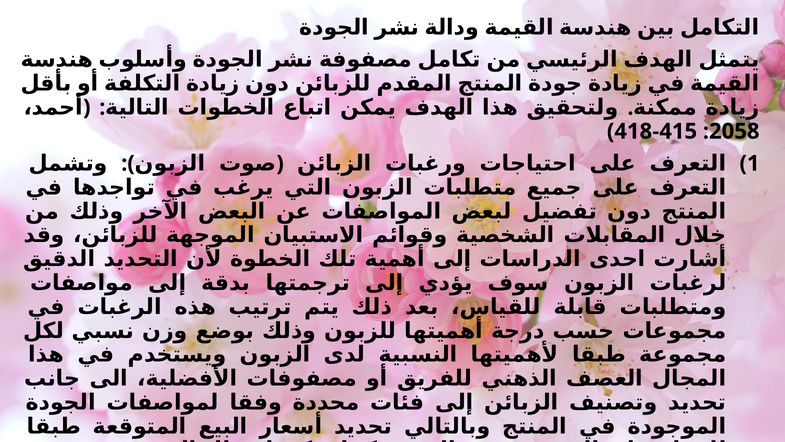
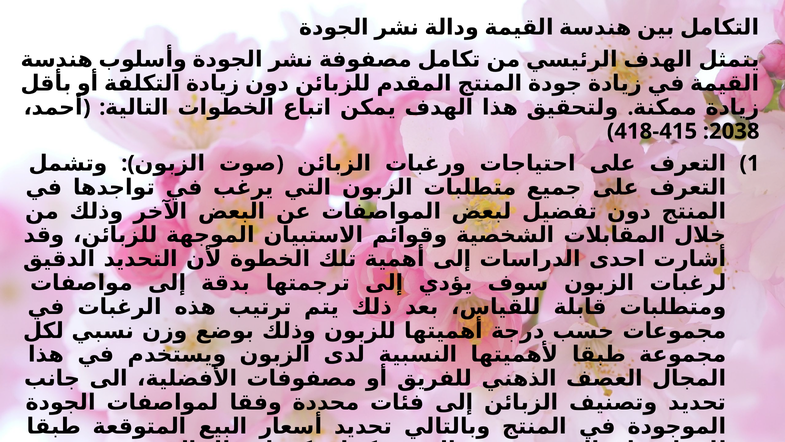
2058: 2058 -> 2038 (734, 131)
